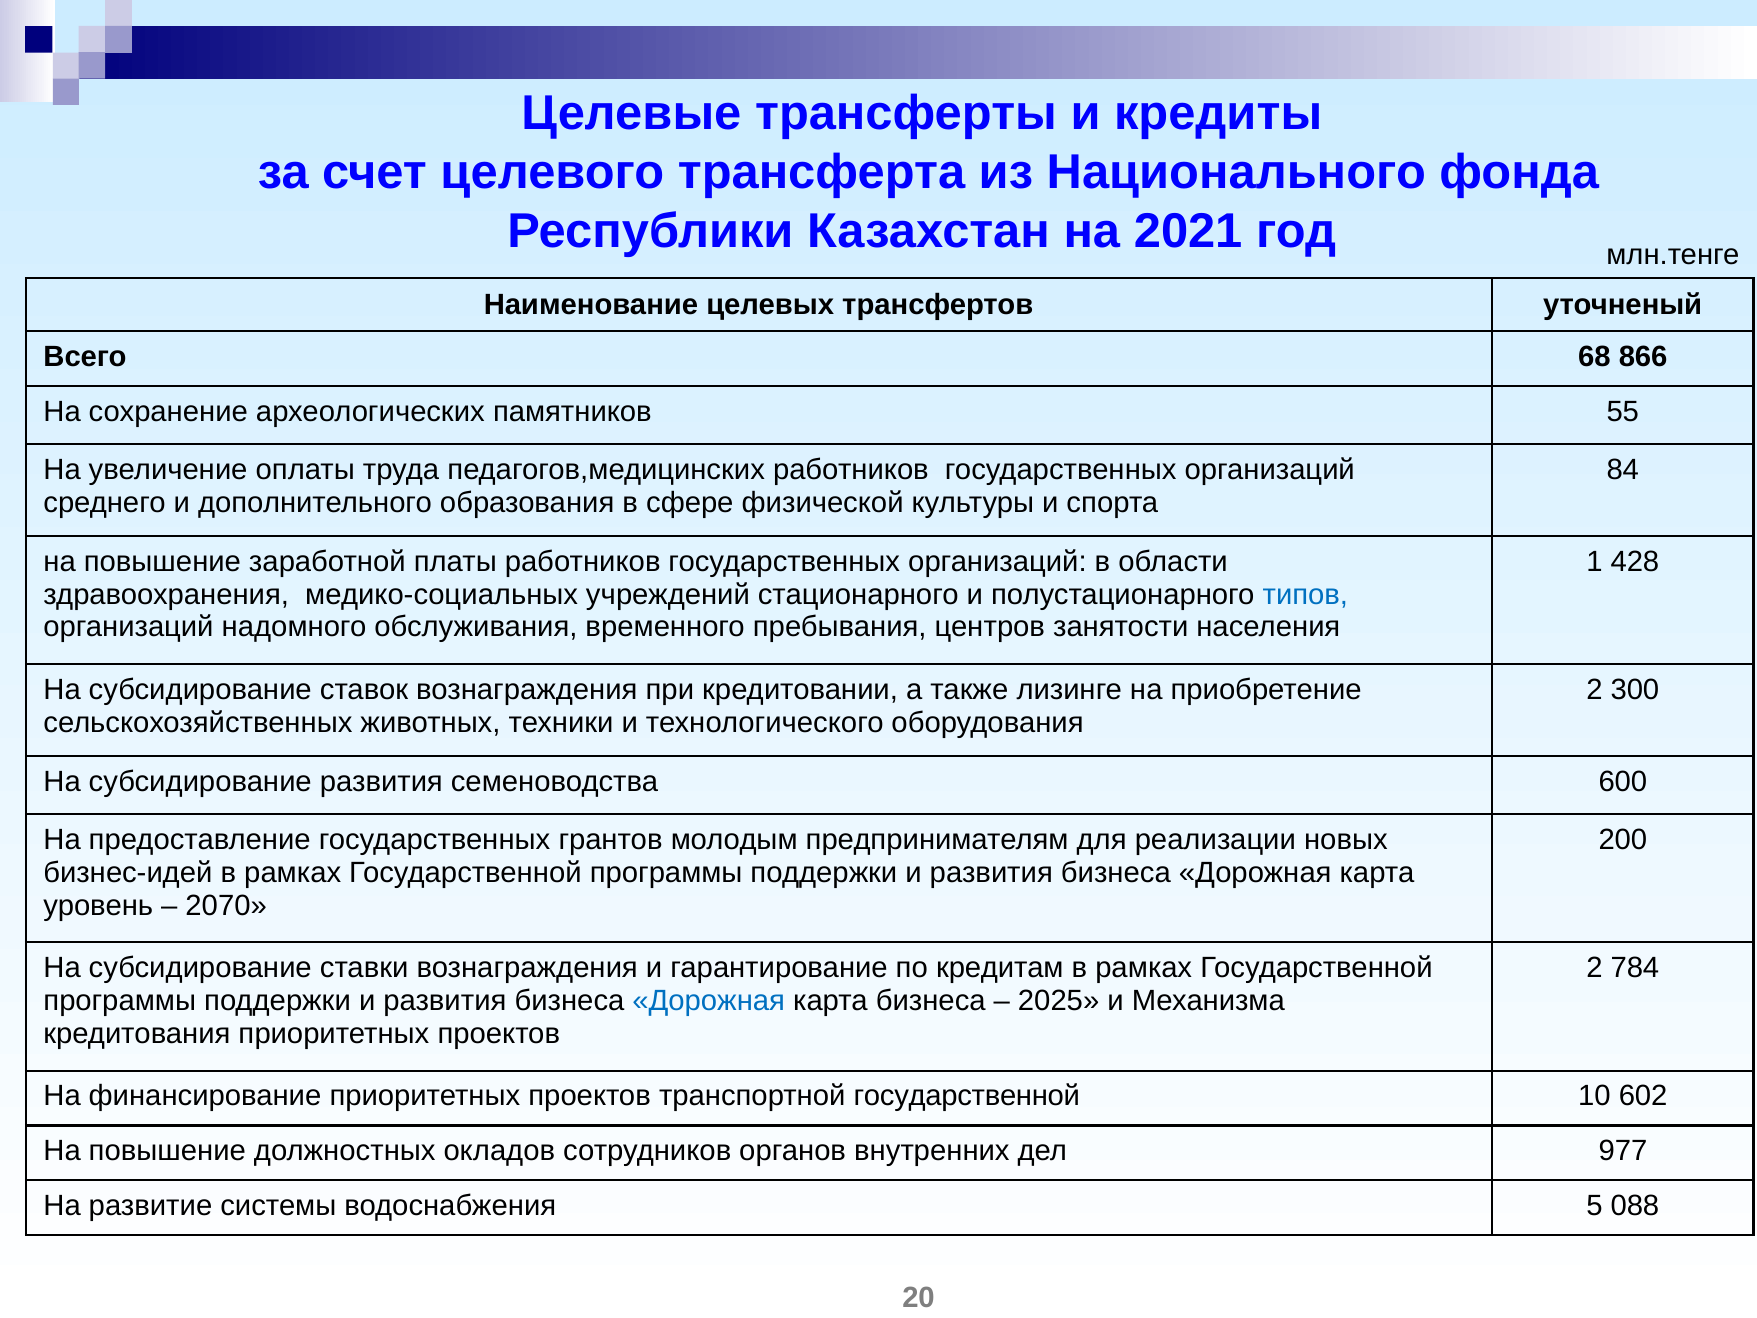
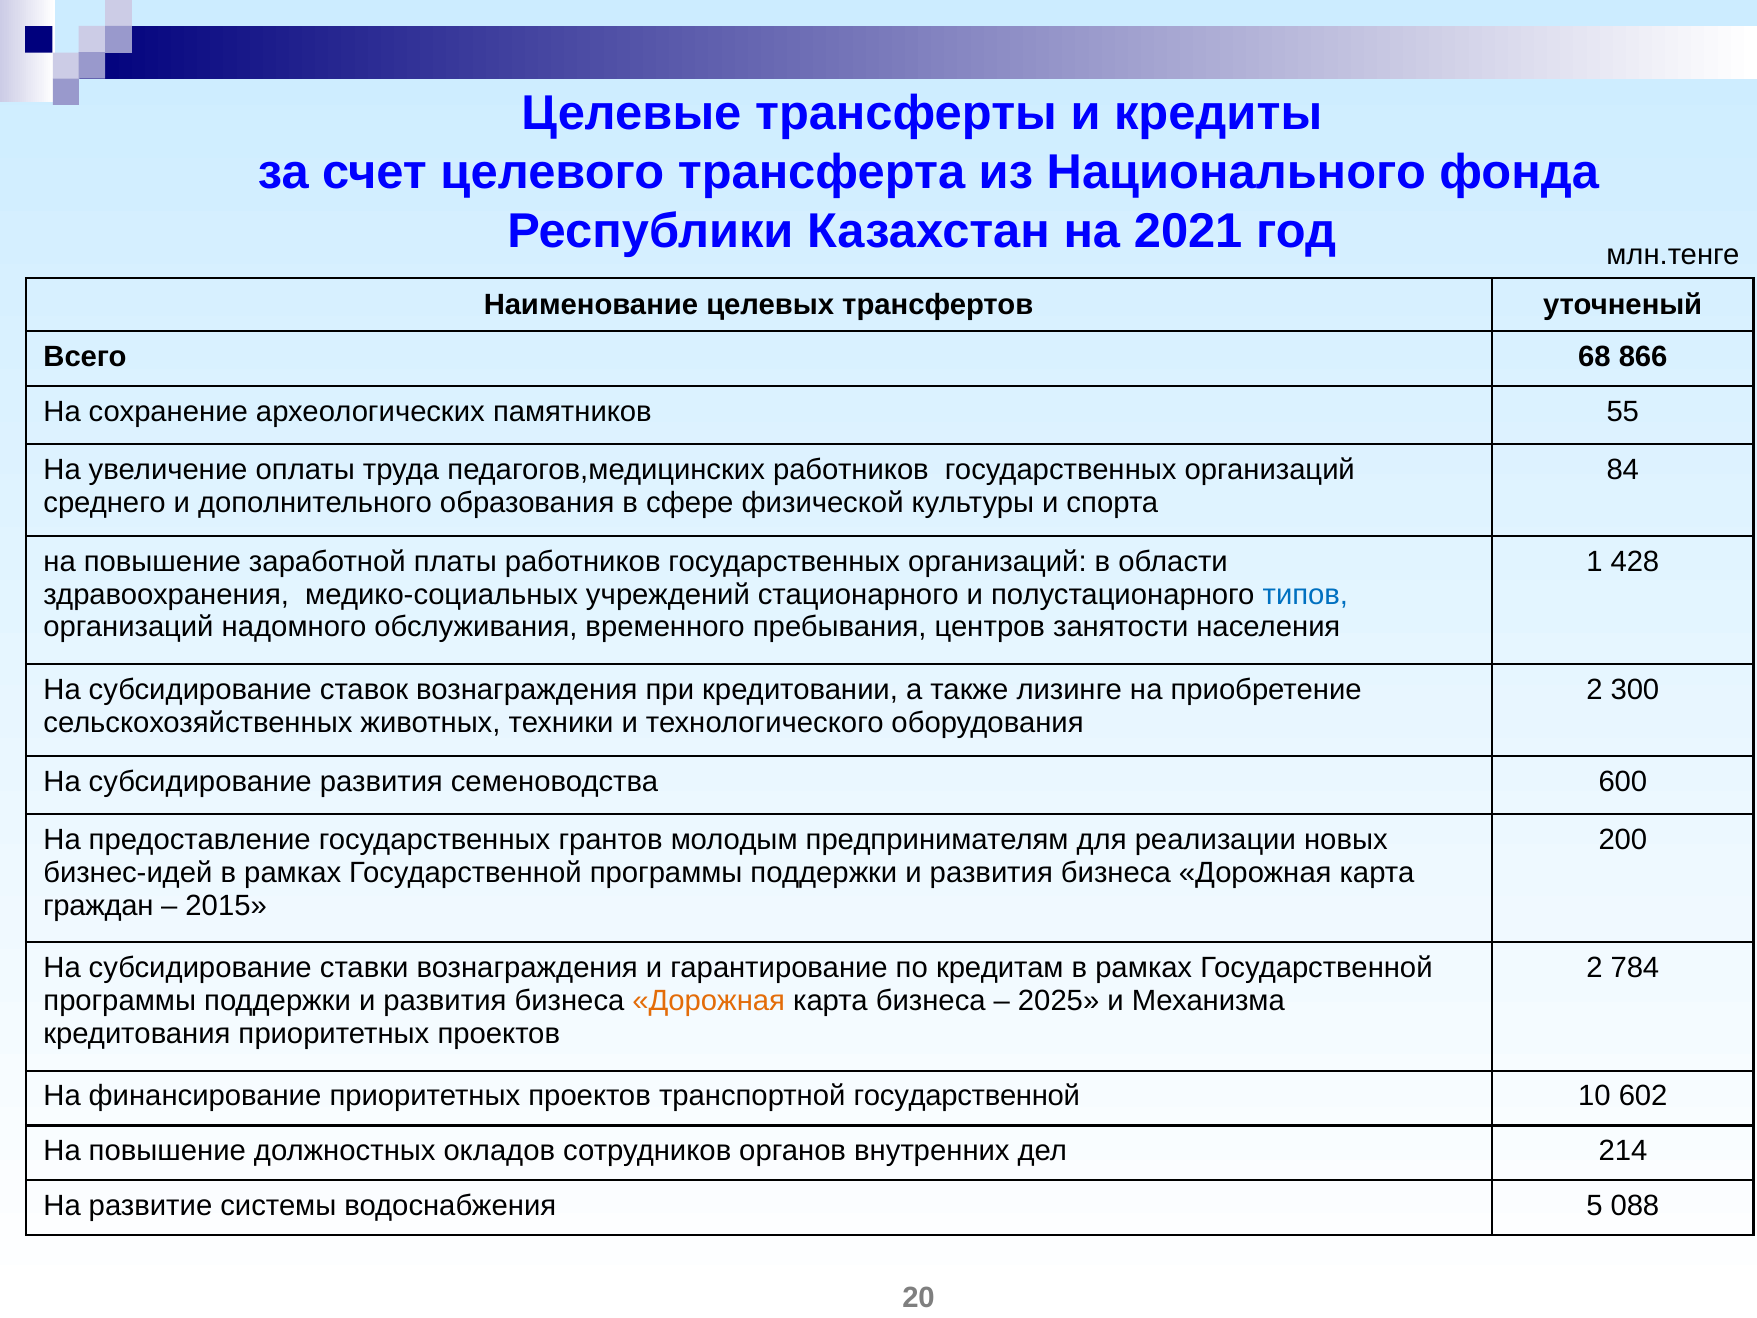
уровень: уровень -> граждан (98, 905)
2070: 2070 -> 2015 (226, 905)
Дорожная colour: blue -> orange (709, 1001)
977: 977 -> 214 (1623, 1151)
